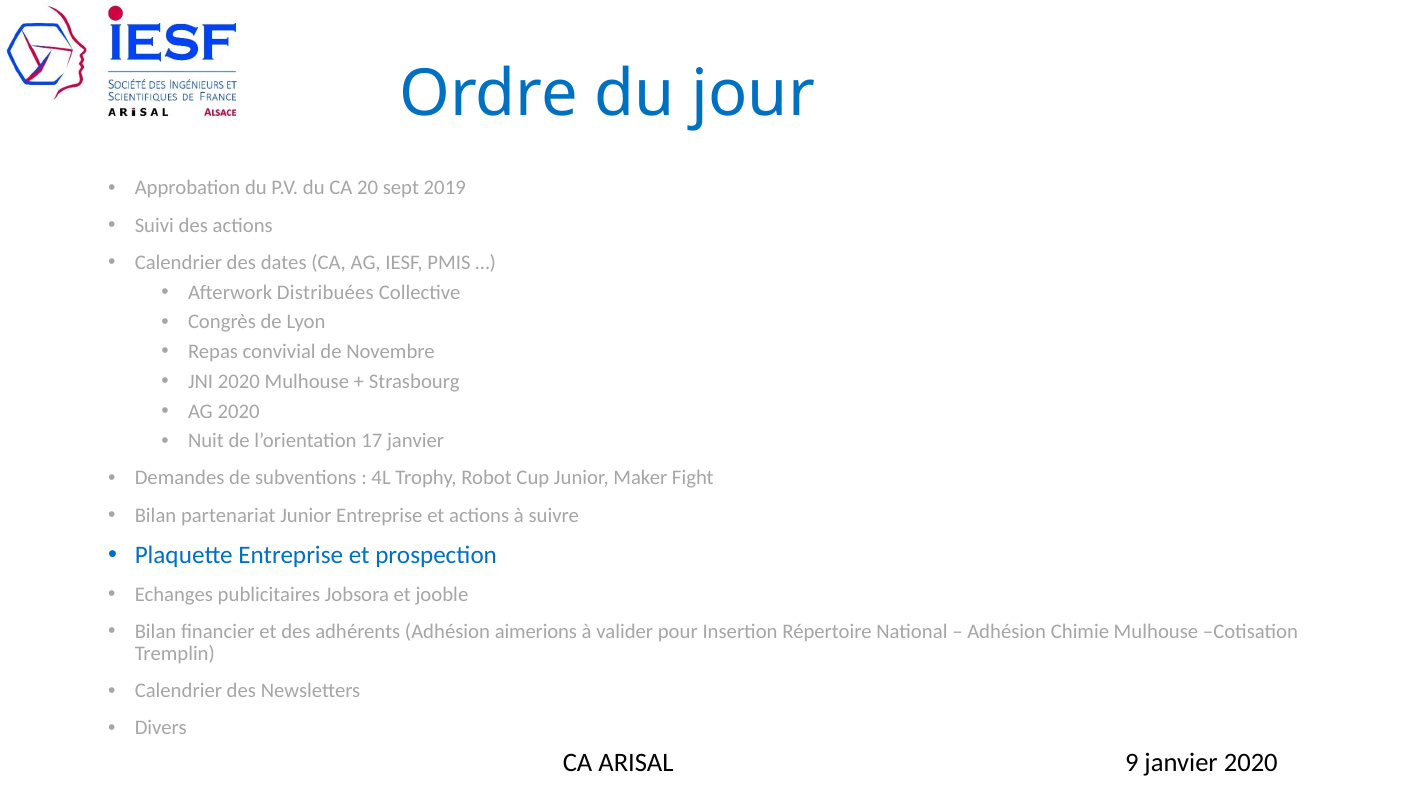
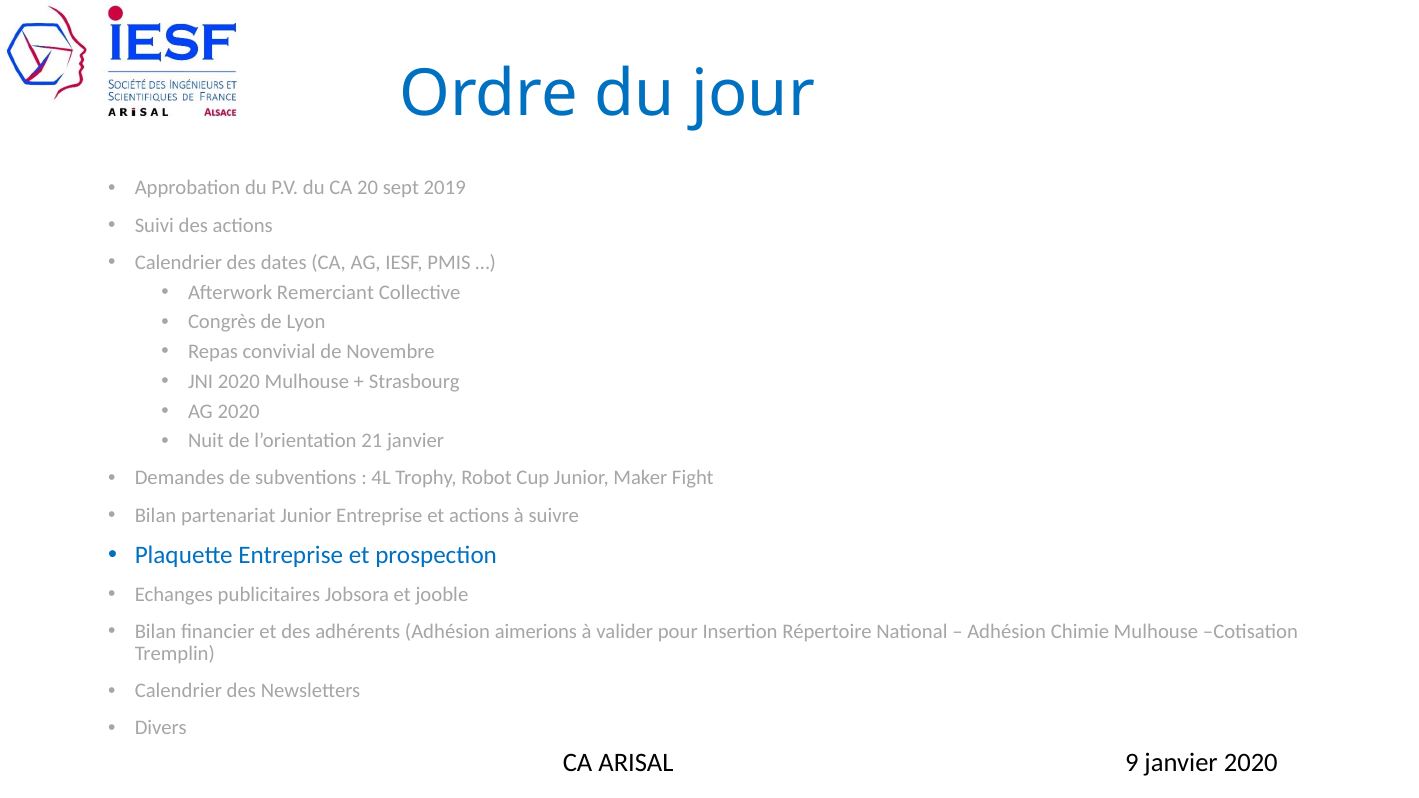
Distribuées: Distribuées -> Remerciant (325, 292)
17: 17 -> 21 (372, 441)
